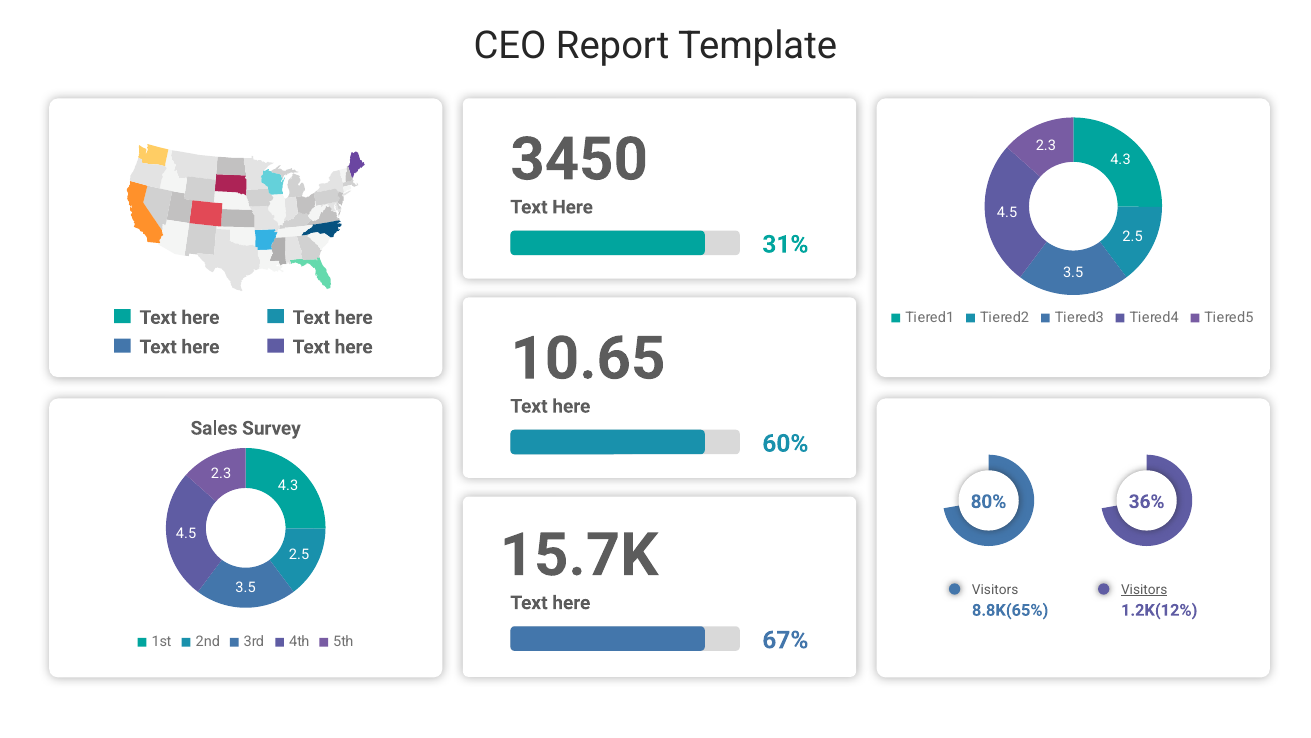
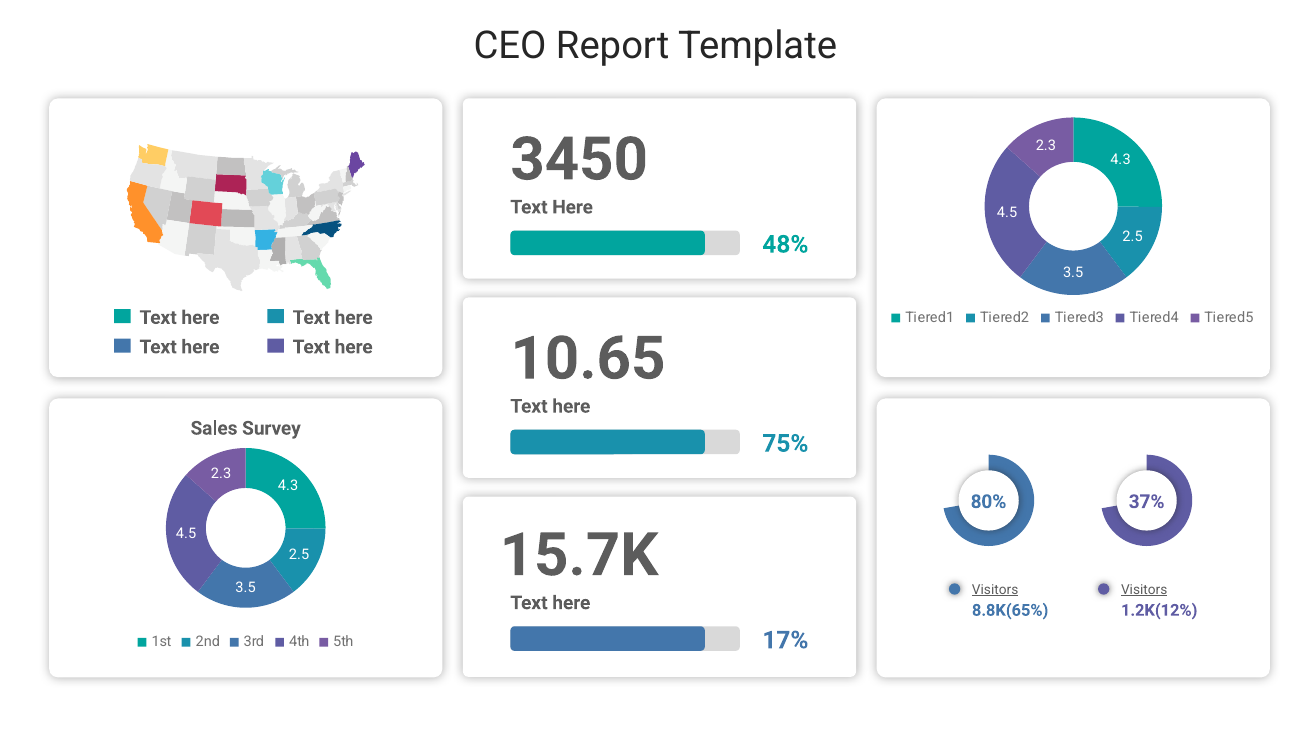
31%: 31% -> 48% (785, 244)
60%: 60% -> 75% (785, 443)
36%: 36% -> 37% (1147, 501)
Visitors underline: none -> present (995, 589)
67%: 67% -> 17% (785, 640)
